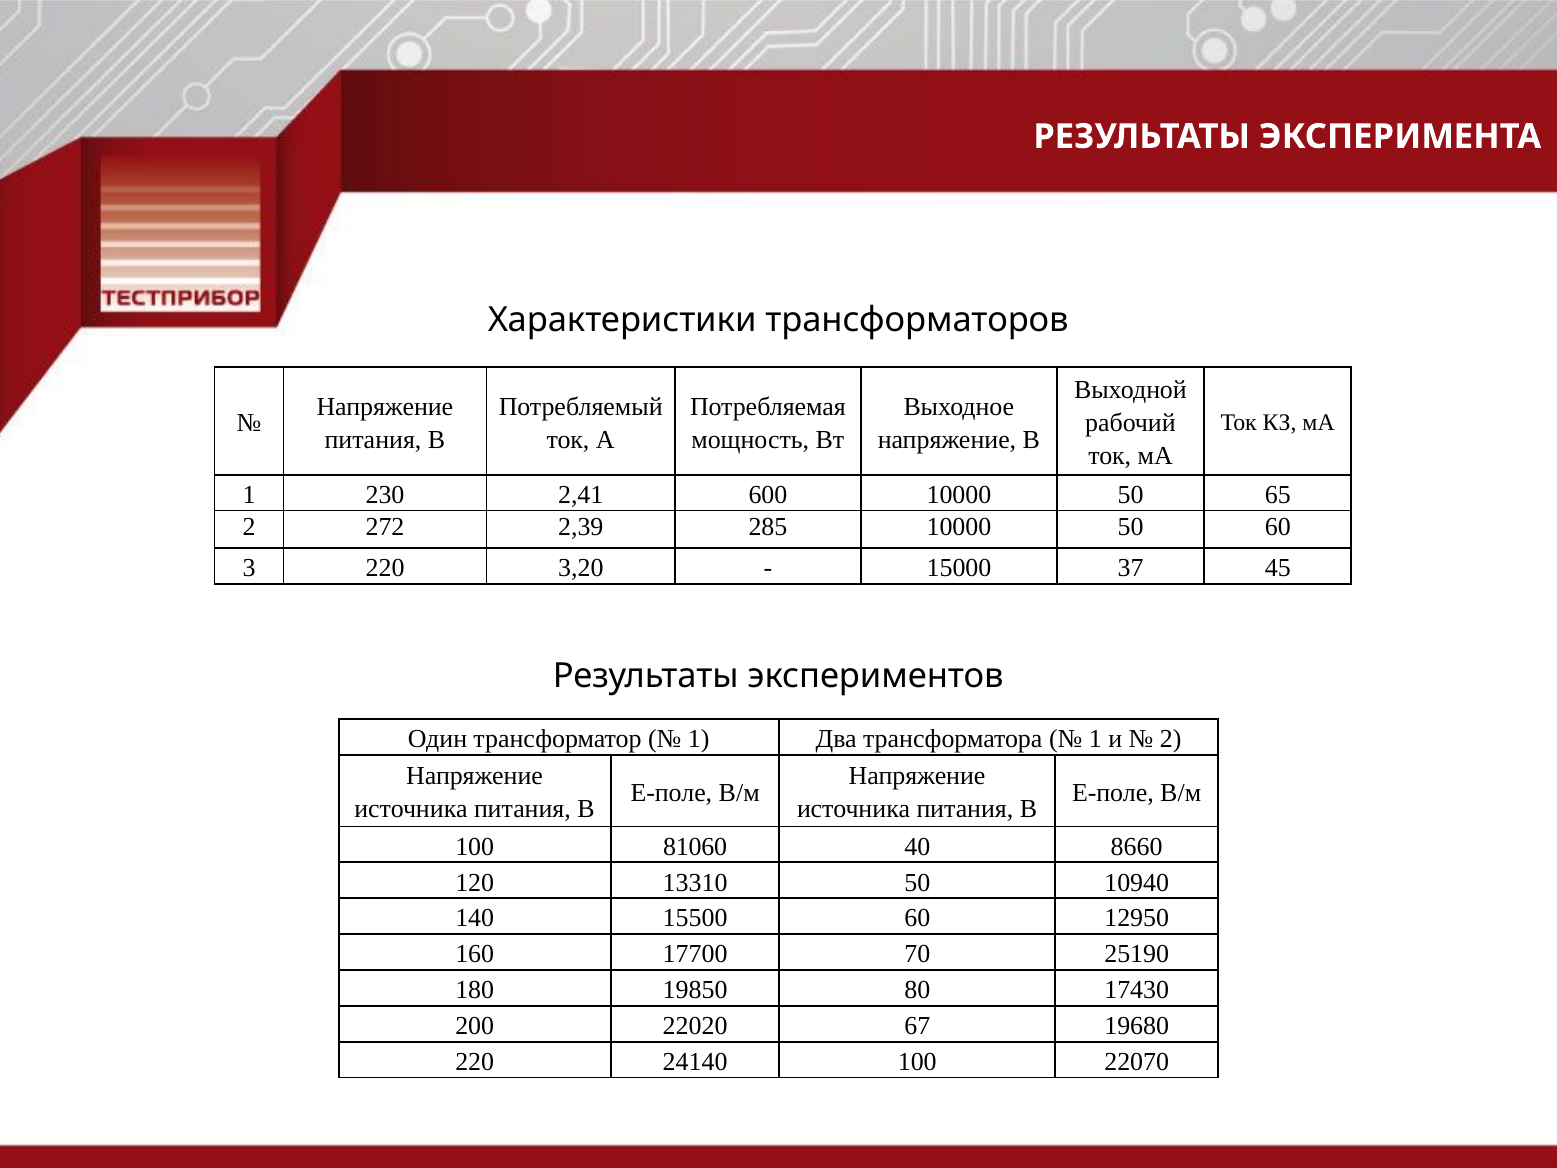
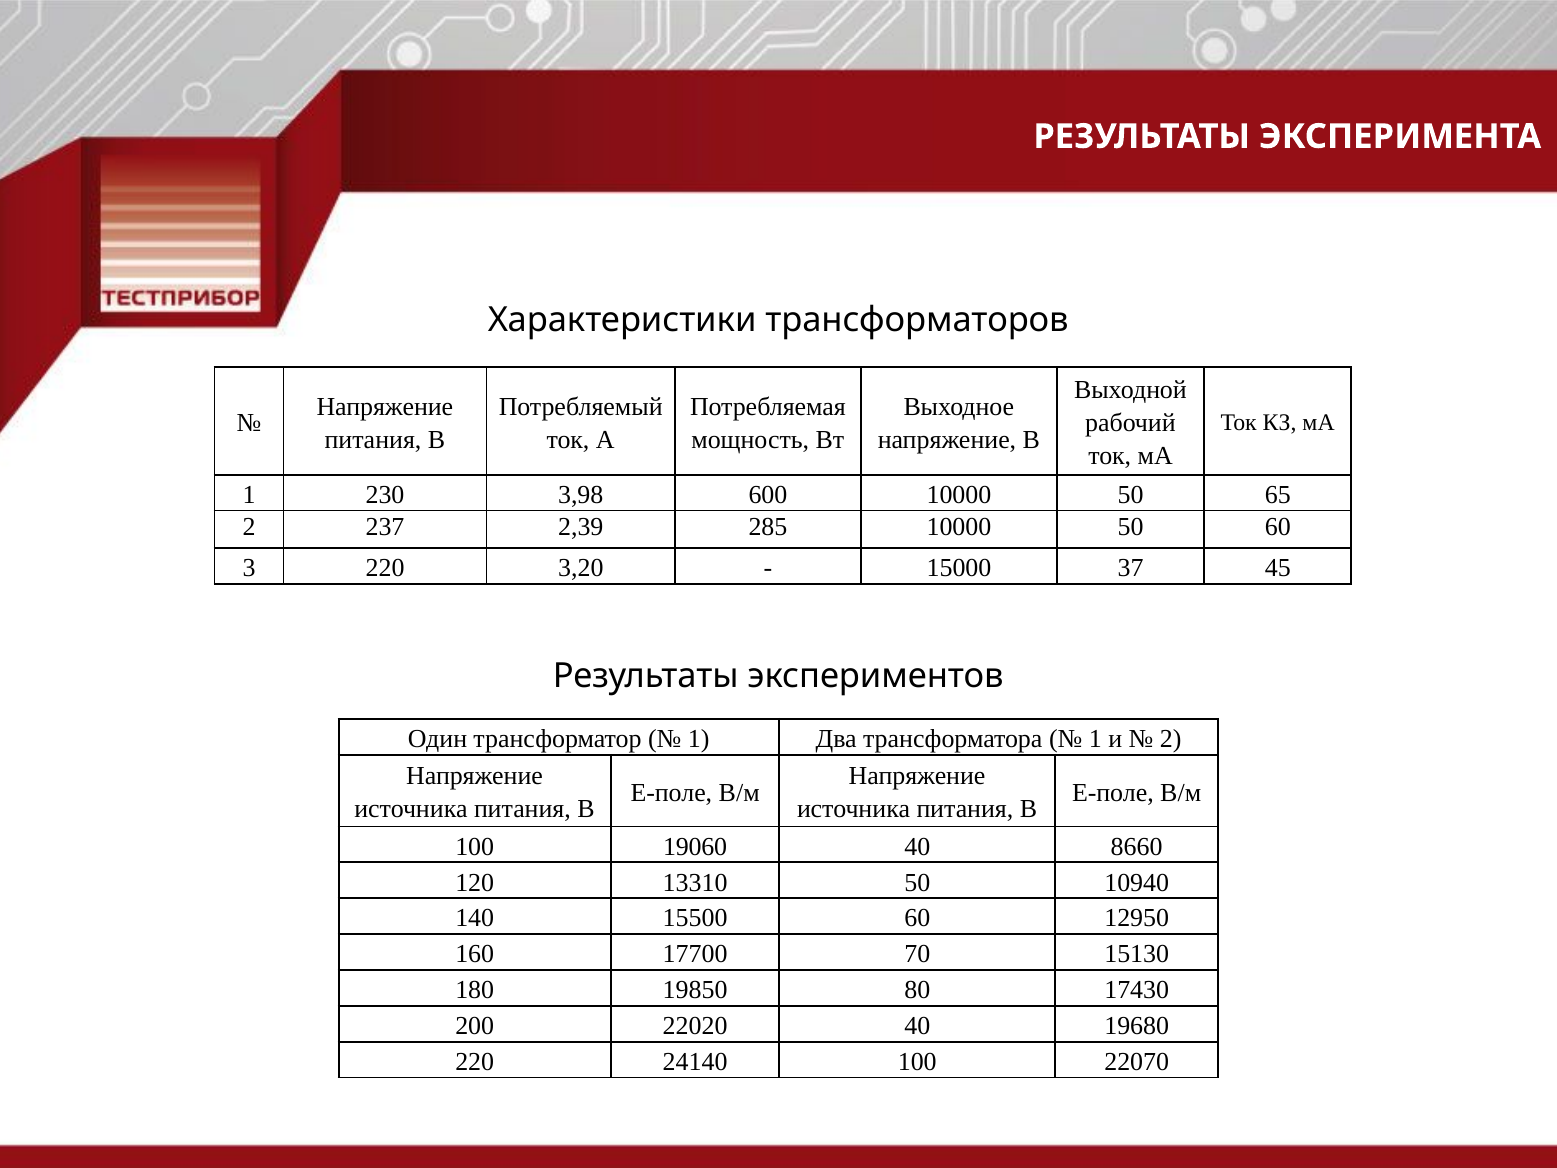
2,41: 2,41 -> 3,98 (581, 495)
272: 272 -> 237 (385, 527)
81060: 81060 -> 19060 (695, 846)
25190: 25190 -> 15130 (1137, 954)
22020 67: 67 -> 40 (917, 1026)
